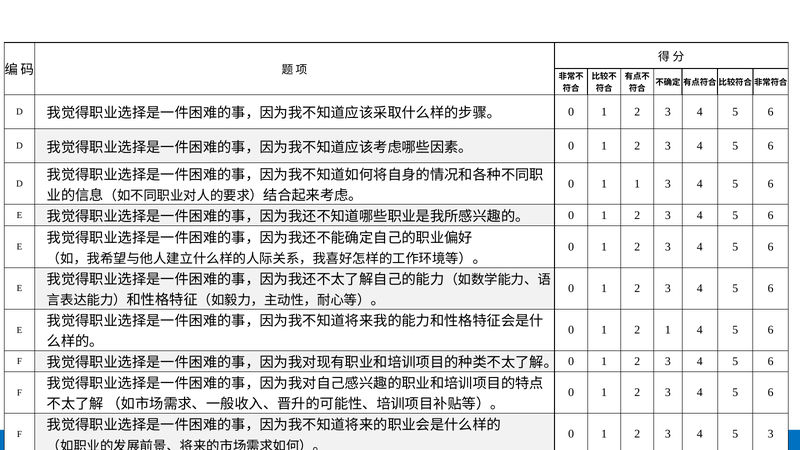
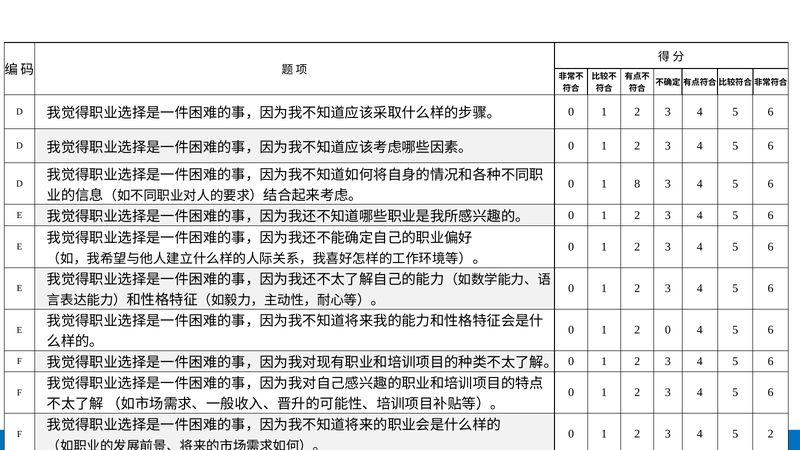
1 1: 1 -> 8 (637, 184)
2 1: 1 -> 0 (668, 330)
5 3: 3 -> 2 (771, 434)
